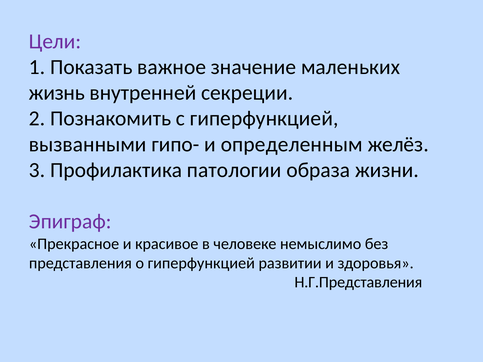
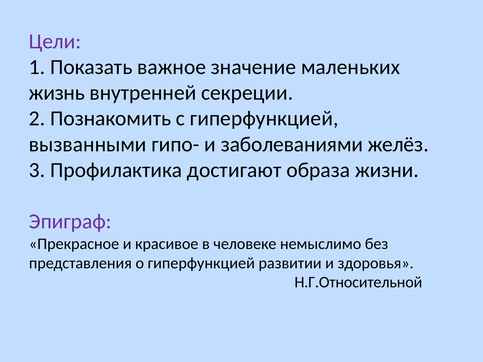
определенным: определенным -> заболеваниями (292, 144)
патологии: патологии -> достигают (234, 170)
Н.Г.Представления: Н.Г.Представления -> Н.Г.Относительной (358, 283)
